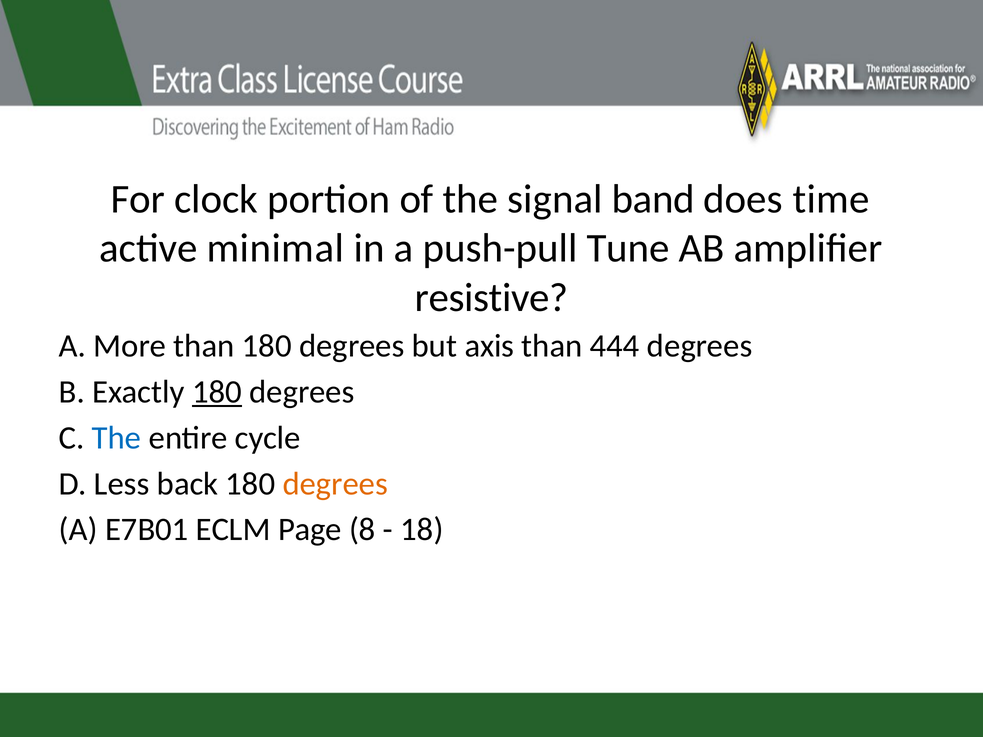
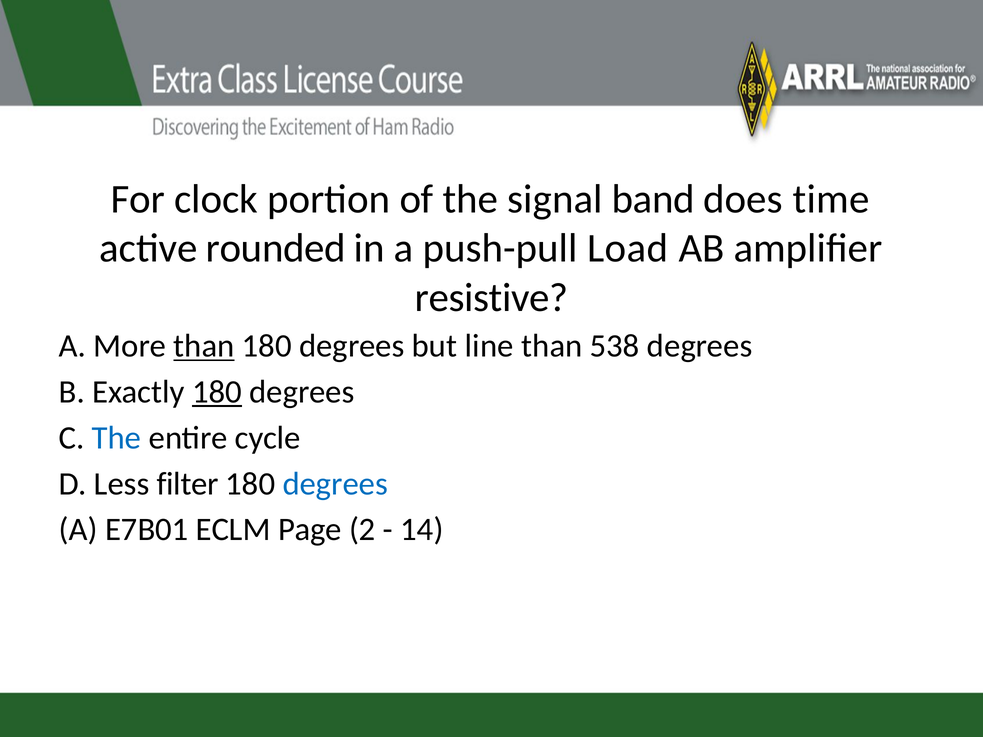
minimal: minimal -> rounded (276, 249)
Tune: Tune -> Load (628, 249)
than underline: none -> present (204, 346)
axis: axis -> line (489, 346)
444: 444 -> 538 (615, 346)
back: back -> filter (188, 484)
degrees colour: orange -> blue (335, 484)
8: 8 -> 2 (362, 530)
18: 18 -> 14 (422, 530)
